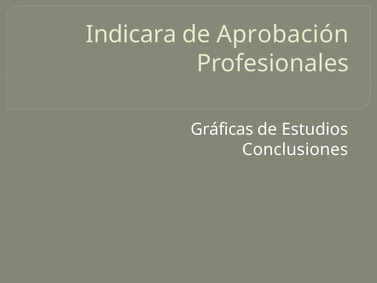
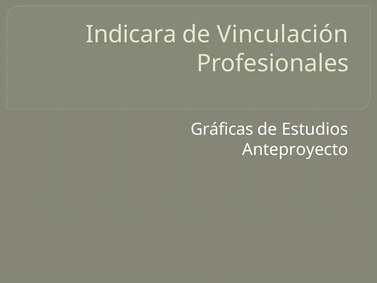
Aprobación: Aprobación -> Vinculación (283, 34)
Conclusiones: Conclusiones -> Anteproyecto (295, 149)
